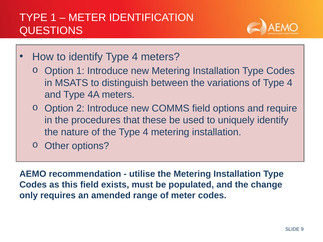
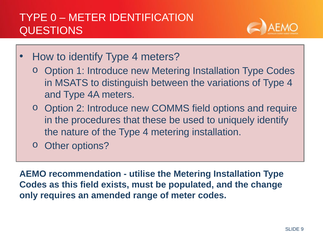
TYPE 1: 1 -> 0 (53, 18)
